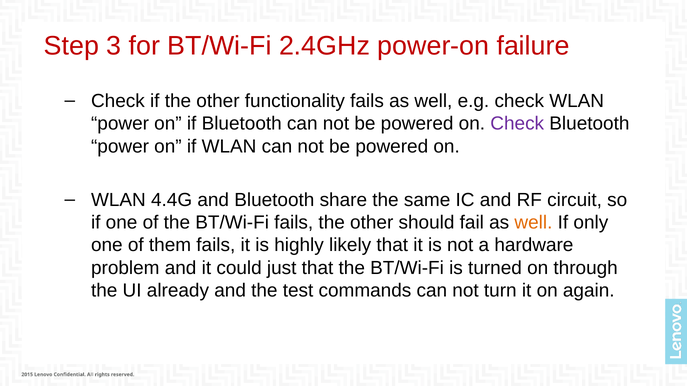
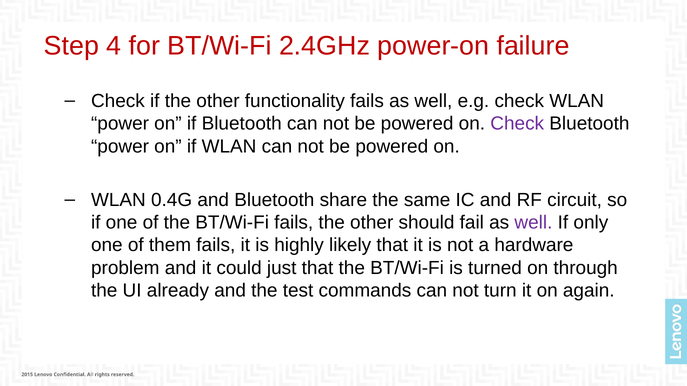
3: 3 -> 4 (114, 46)
4.4G: 4.4G -> 0.4G (172, 200)
well colour: orange -> purple (533, 223)
